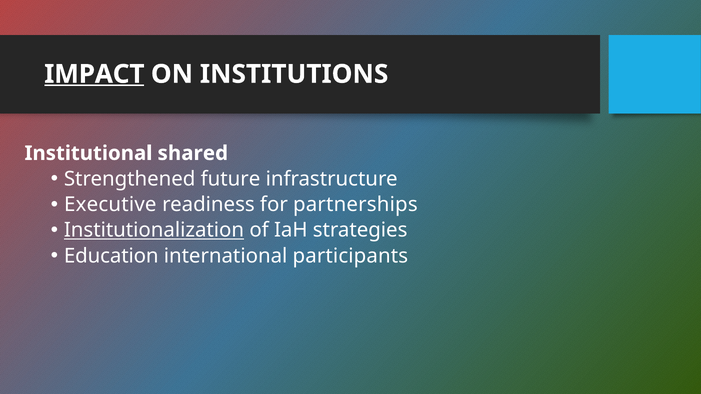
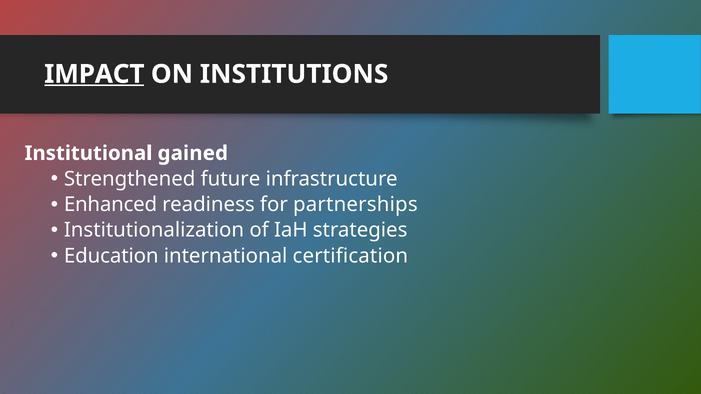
shared: shared -> gained (193, 153)
Executive: Executive -> Enhanced (111, 205)
Institutionalization underline: present -> none (154, 230)
participants: participants -> certification (350, 256)
